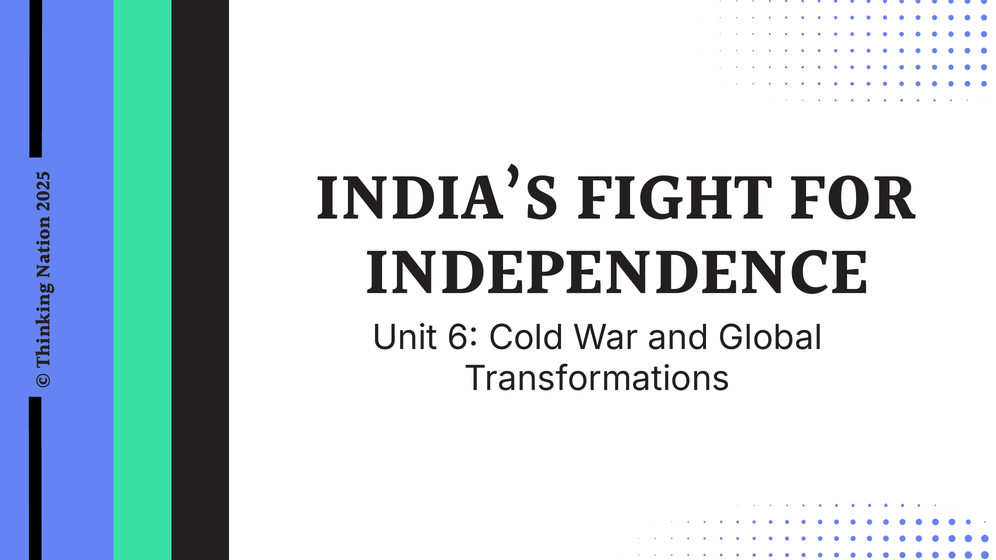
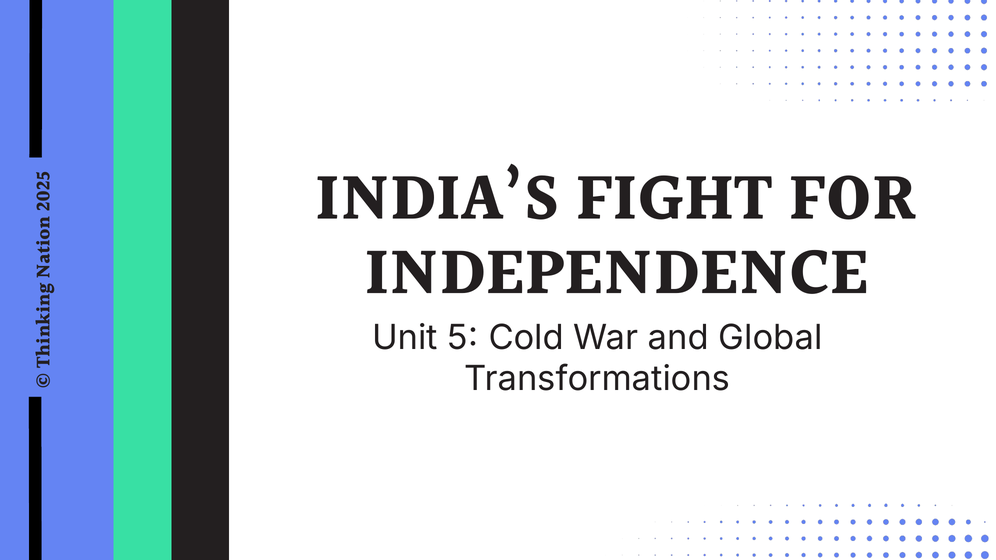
Unit 6: 6 -> 5 (463, 338)
